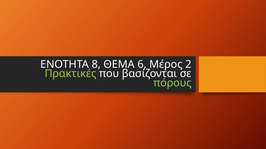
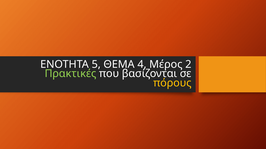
8: 8 -> 5 (96, 65)
6: 6 -> 4 (142, 65)
πόρους colour: light green -> yellow (172, 83)
